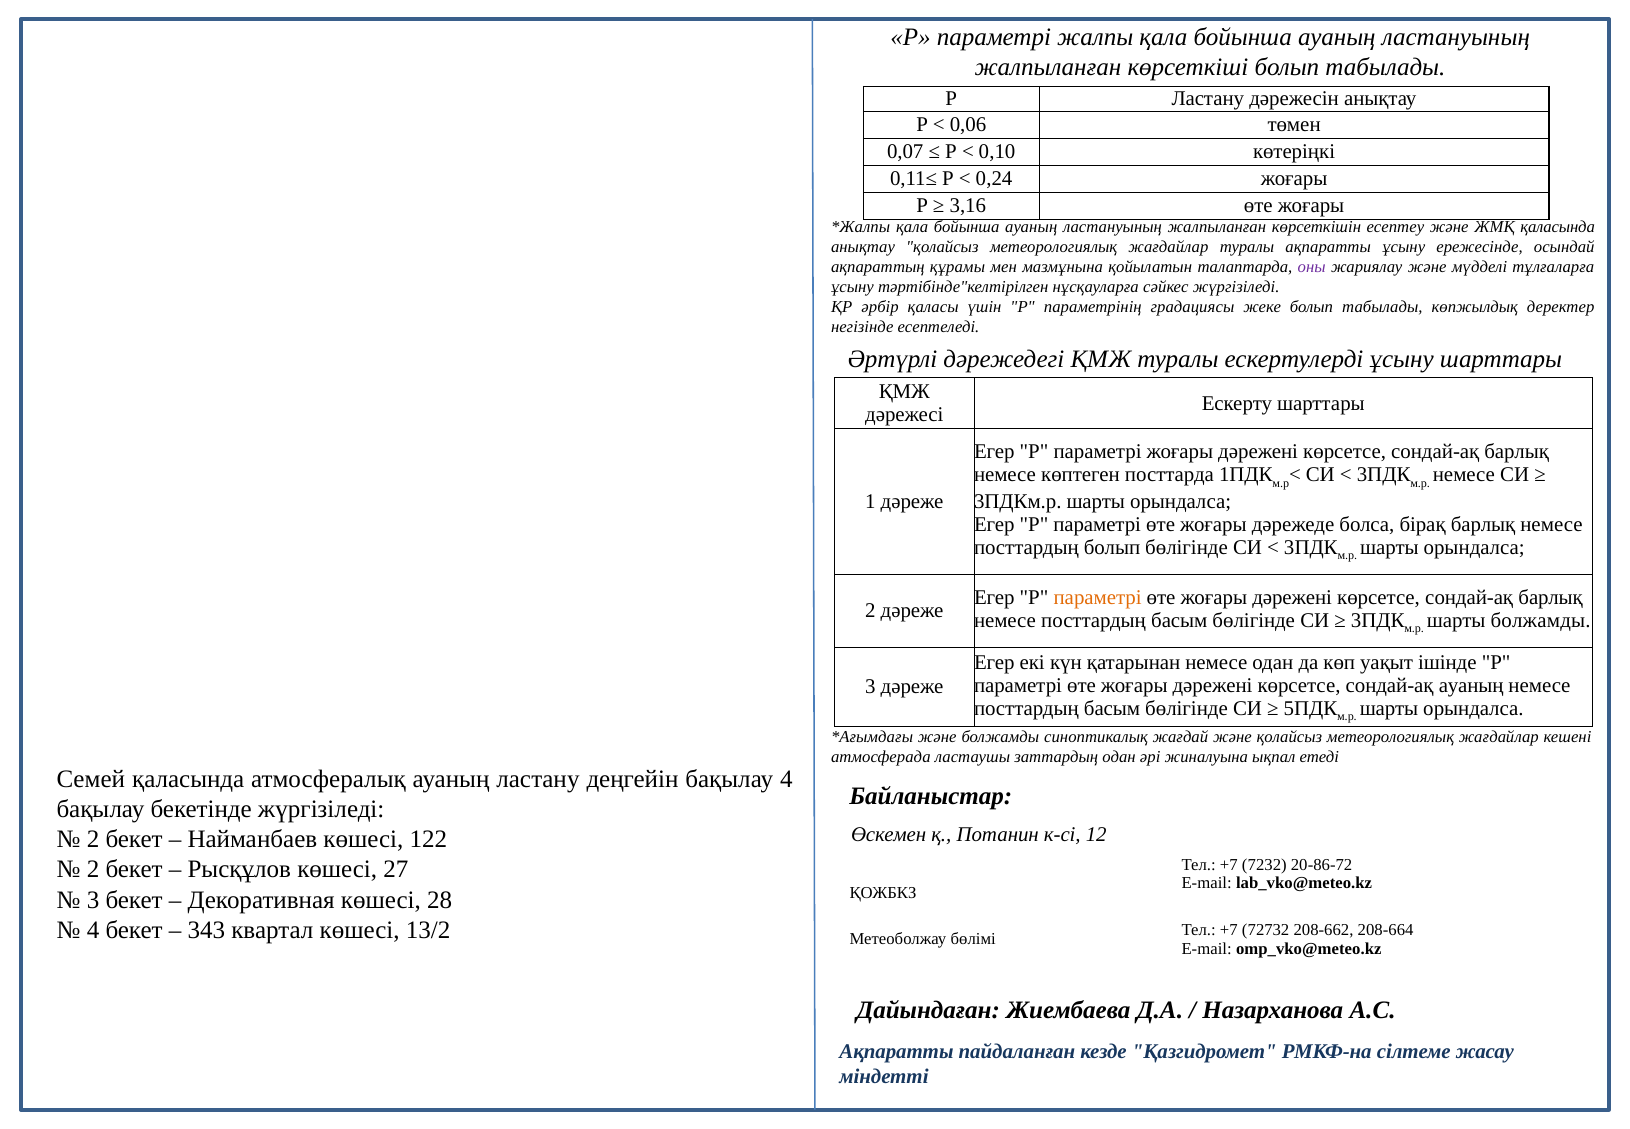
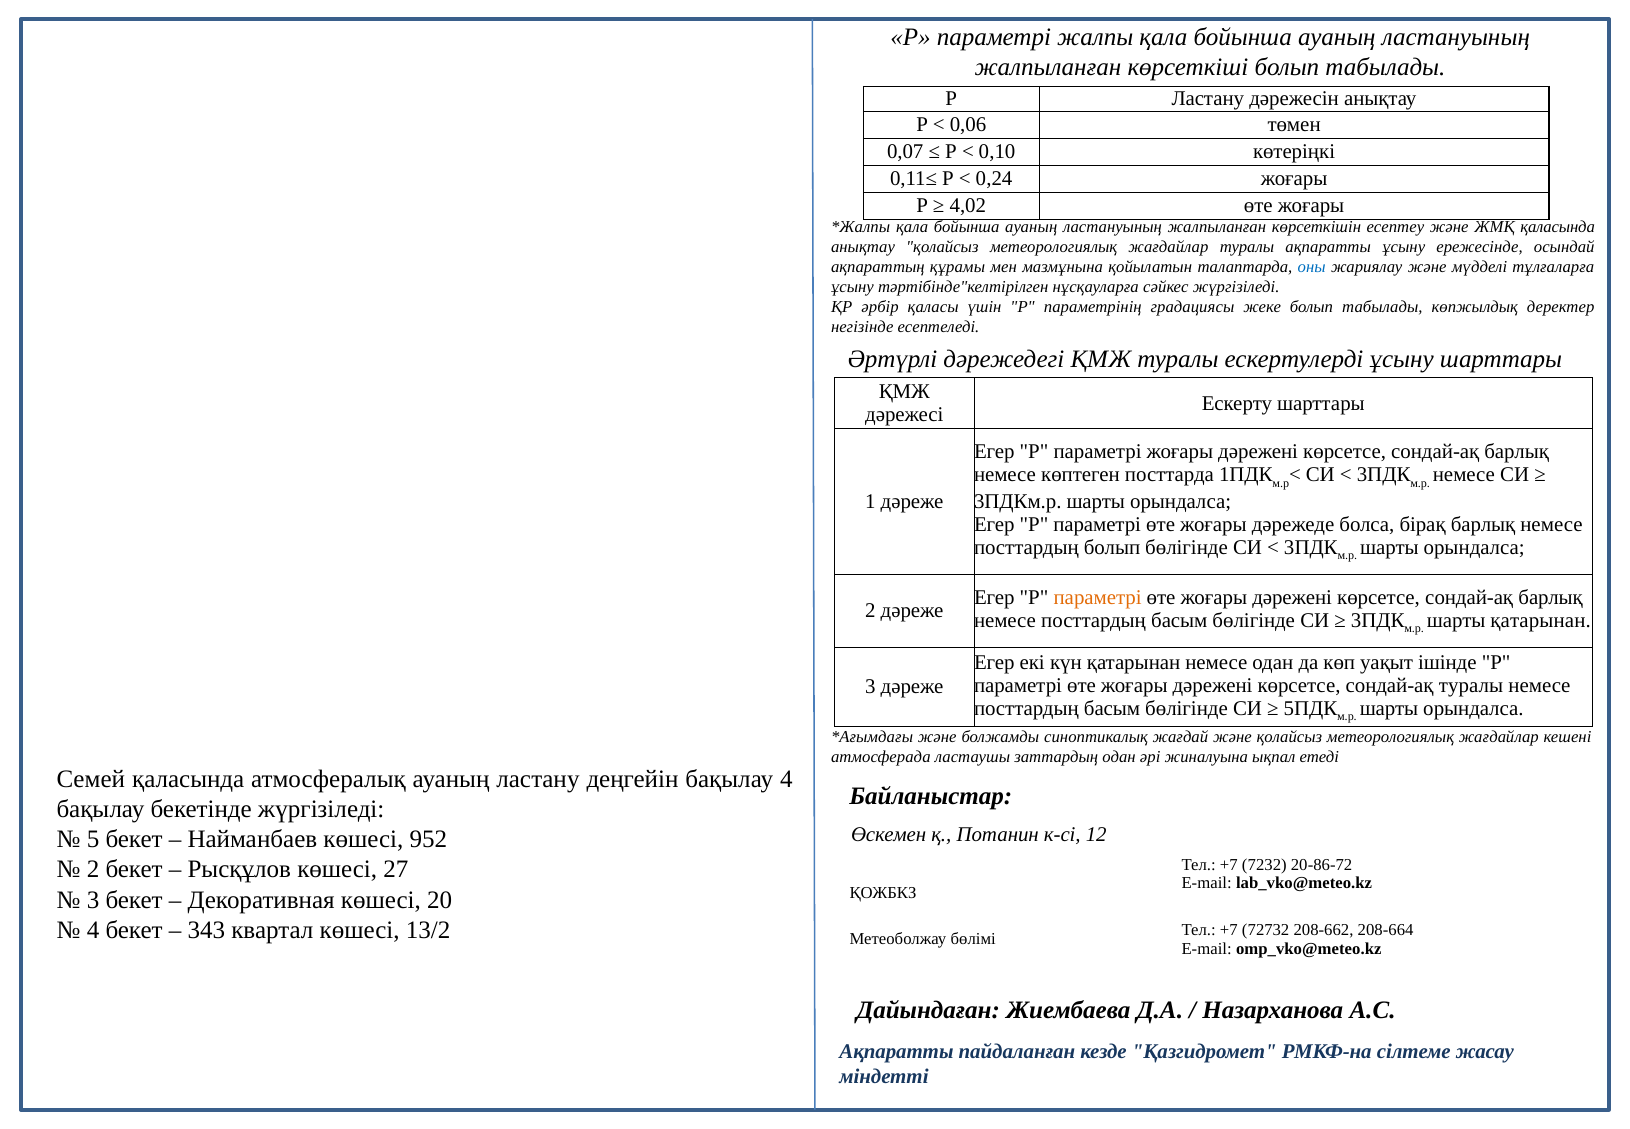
3,16: 3,16 -> 4,02 (968, 205)
оны colour: purple -> blue (1312, 267)
шарты болжамды: болжамды -> қатарынан (1541, 621)
сондай-ақ ауаның: ауаның -> туралы (1471, 685)
2: 2 -> 5 (93, 839)
122: 122 -> 952 (428, 839)
28: 28 -> 20 (440, 899)
